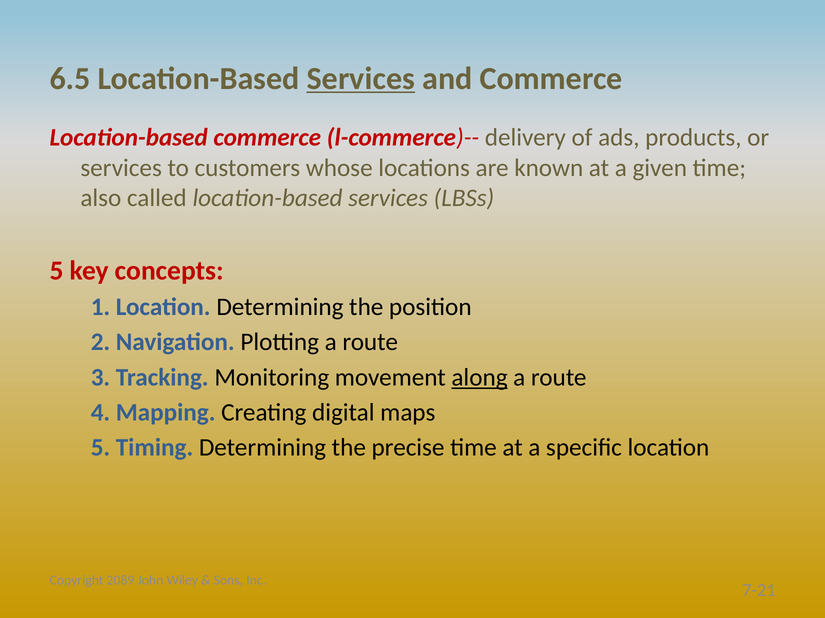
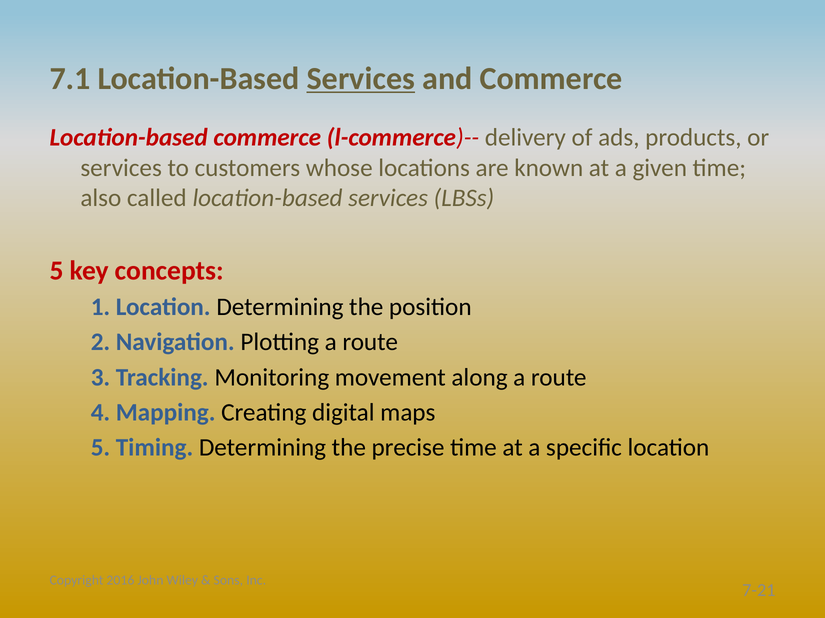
6.5: 6.5 -> 7.1 (70, 79)
along underline: present -> none (480, 378)
2089: 2089 -> 2016 (120, 581)
